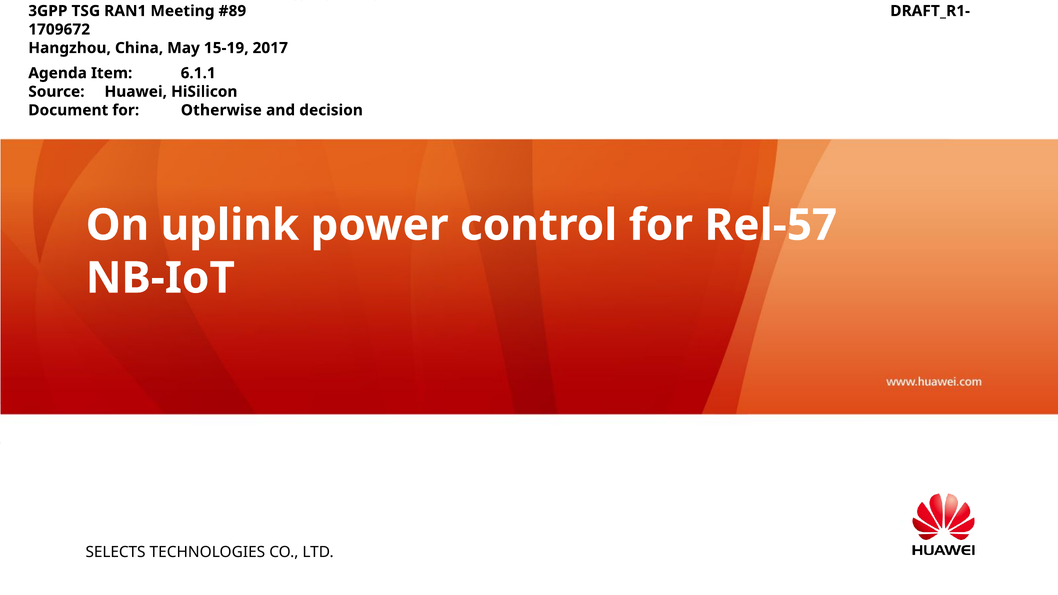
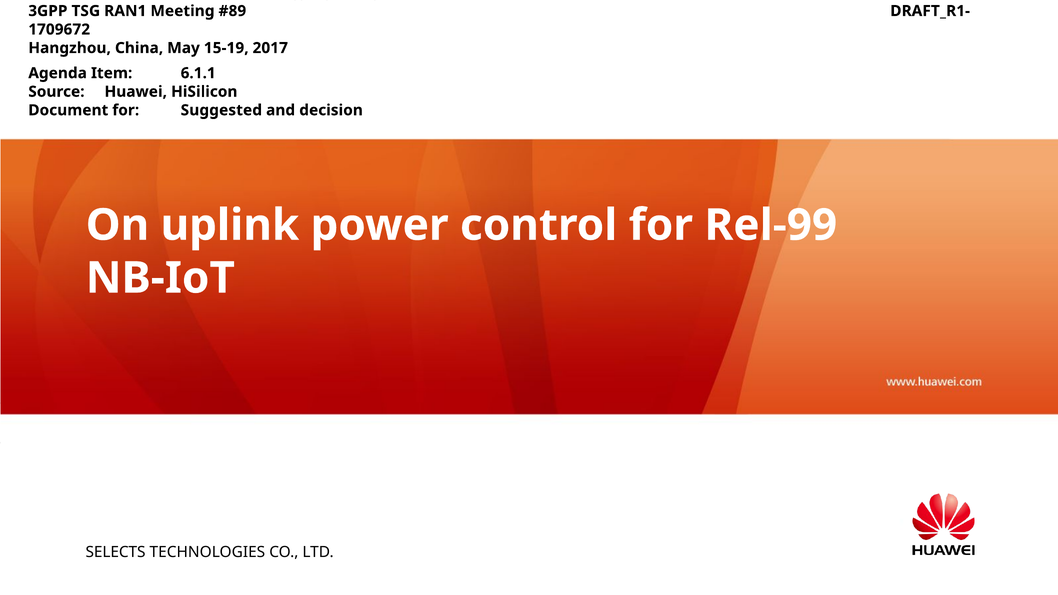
Otherwise: Otherwise -> Suggested (221, 110)
Rel-57: Rel-57 -> Rel-99 (771, 225)
